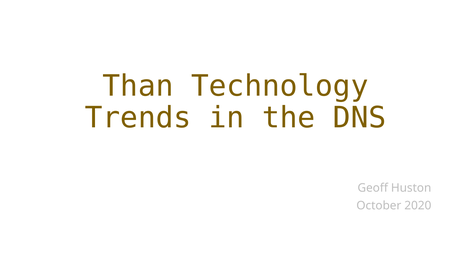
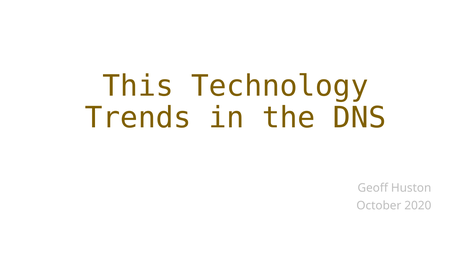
Than: Than -> This (138, 86)
